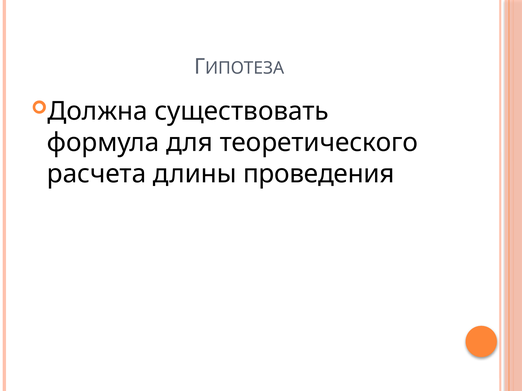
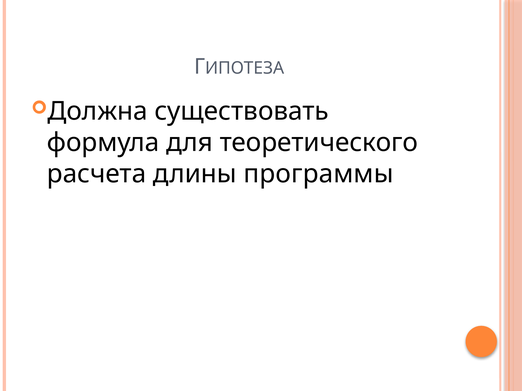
проведения: проведения -> программы (319, 174)
